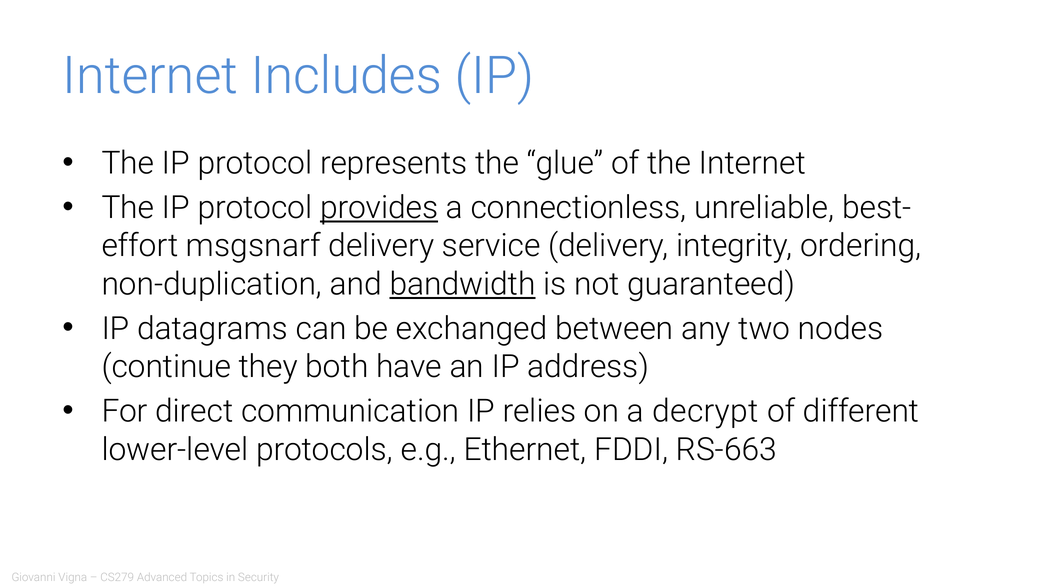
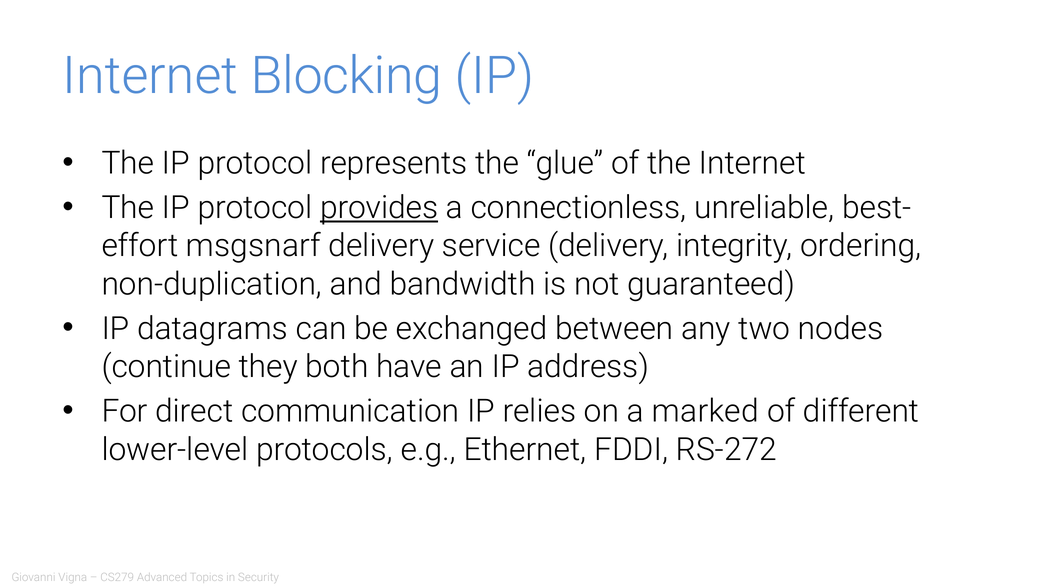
Includes: Includes -> Blocking (347, 76)
bandwidth underline: present -> none (463, 284)
decrypt: decrypt -> marked (705, 411)
RS-663: RS-663 -> RS-272 (726, 449)
